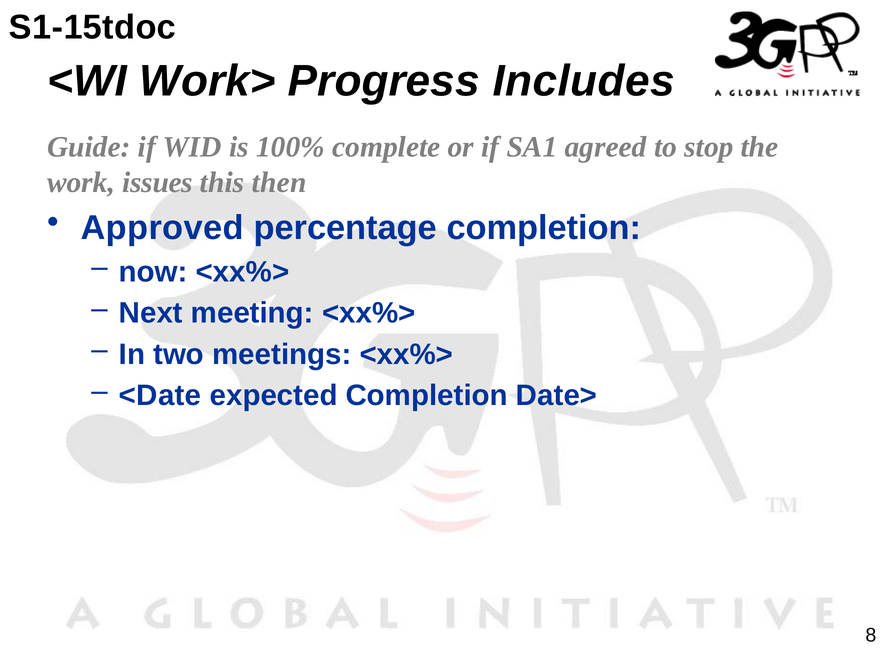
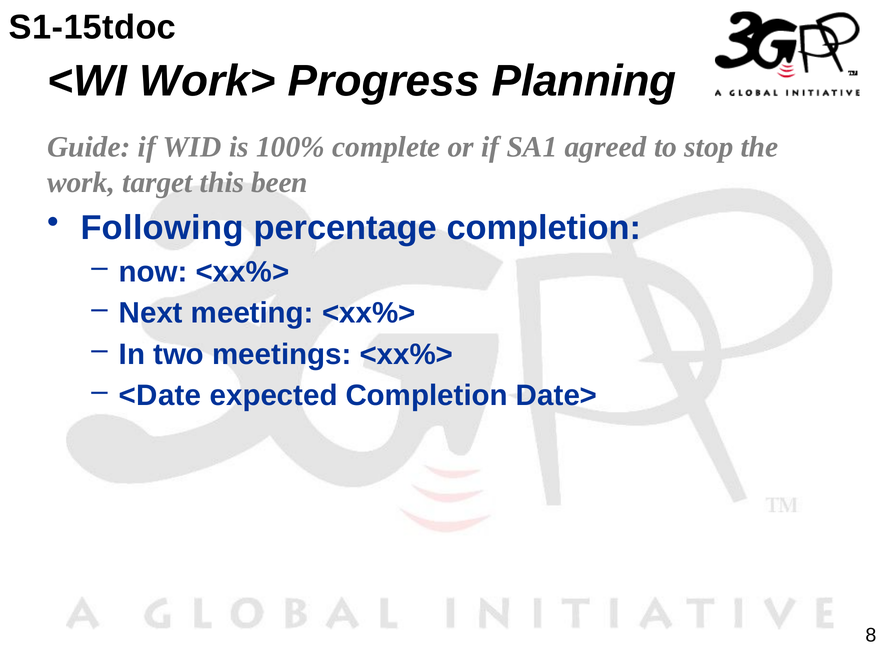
Includes: Includes -> Planning (584, 81)
issues: issues -> target (158, 182)
then: then -> been (280, 182)
Approved: Approved -> Following (162, 228)
